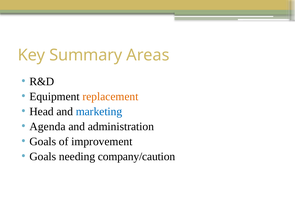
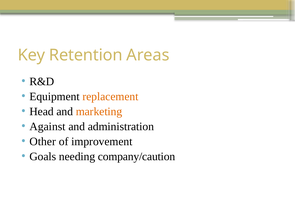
Summary: Summary -> Retention (86, 55)
marketing colour: blue -> orange (99, 112)
Agenda: Agenda -> Against (48, 127)
Goals: Goals -> Other (43, 142)
